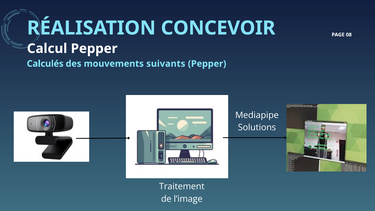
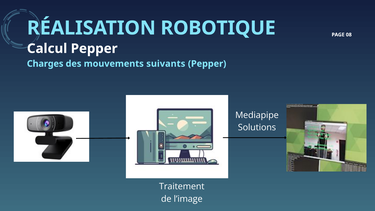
CONCEVOIR: CONCEVOIR -> ROBOTIQUE (218, 28)
Calculés: Calculés -> Charges (45, 64)
